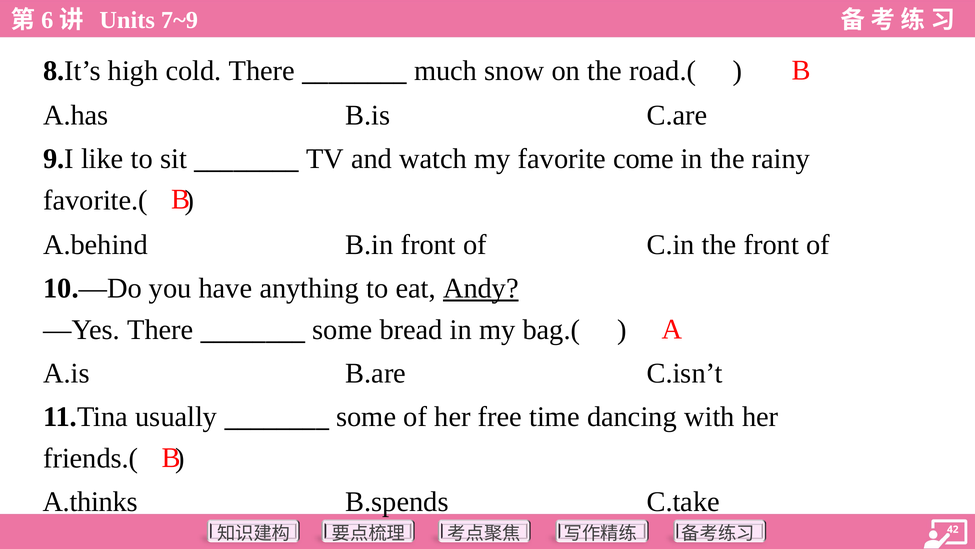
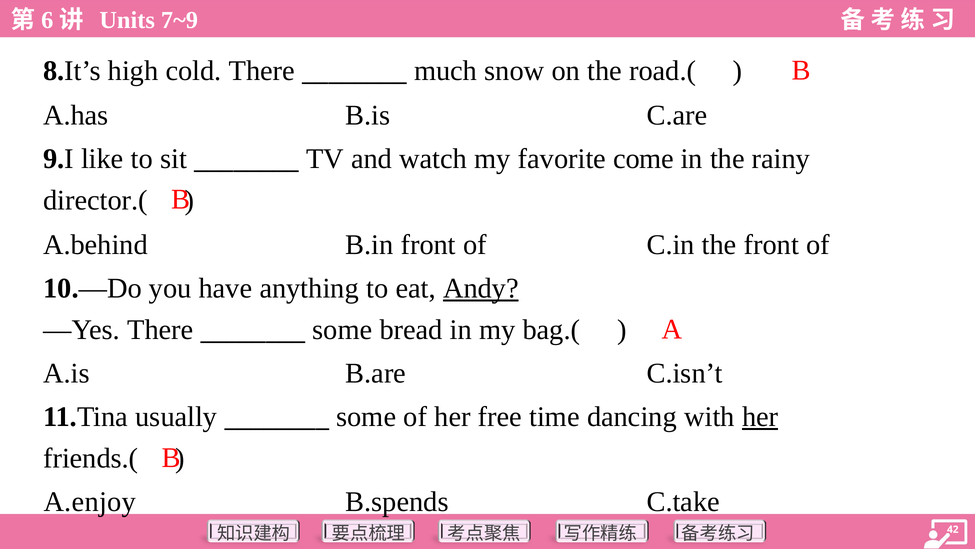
favorite.(: favorite.( -> director.( (96, 200)
her underline: none -> present (760, 416)
A.thinks: A.thinks -> A.enjoy (90, 501)
